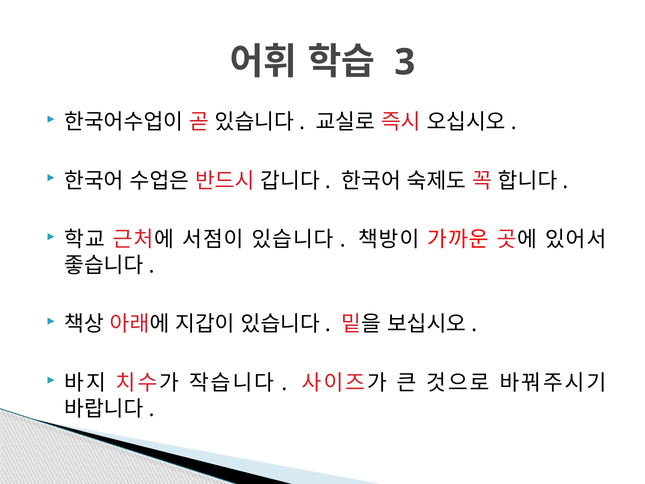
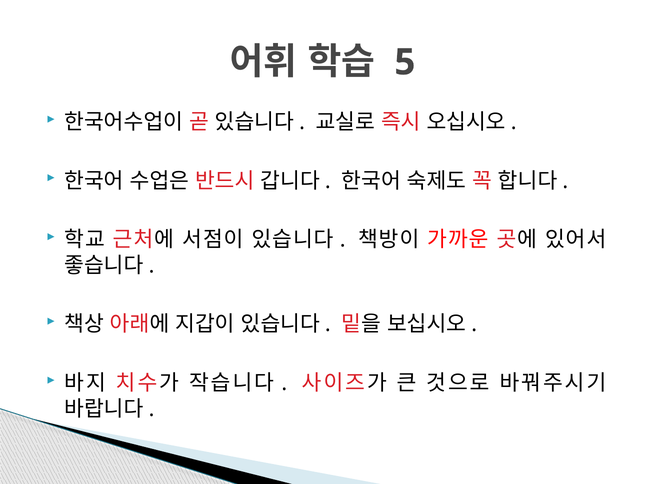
3: 3 -> 5 (405, 62)
